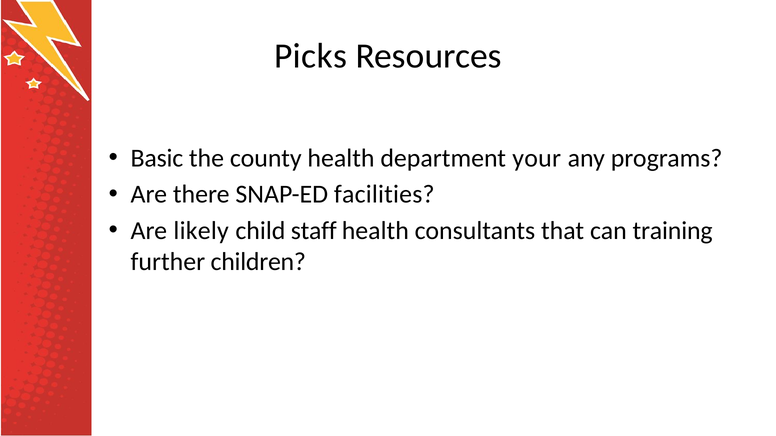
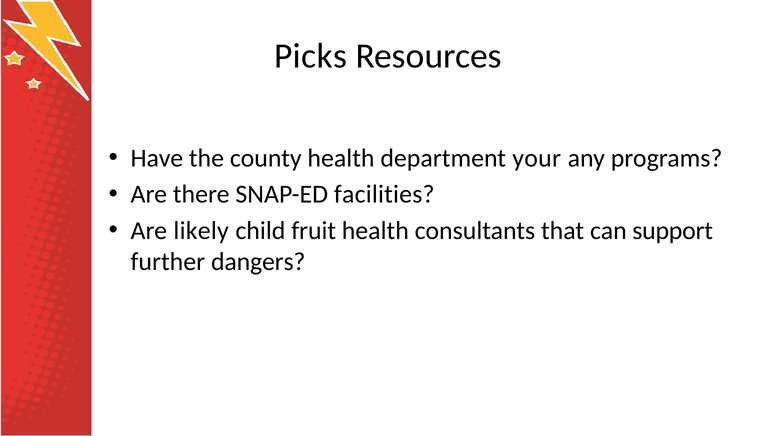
Basic: Basic -> Have (157, 158)
staff: staff -> fruit (314, 231)
training: training -> support (673, 231)
children: children -> dangers (258, 262)
